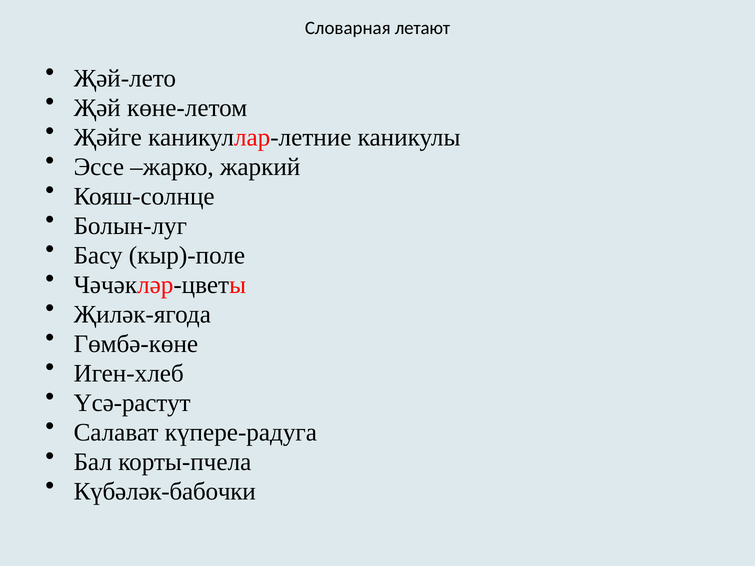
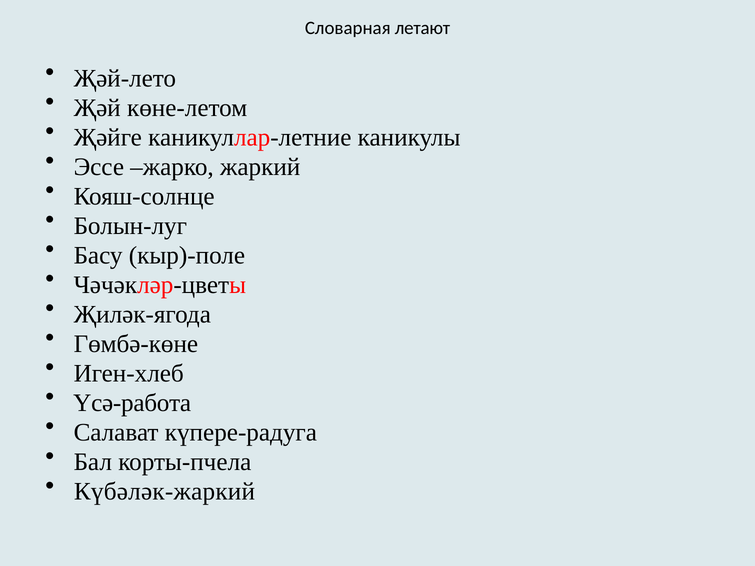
Үсә-растут: Үсә-растут -> Үсә-работа (132, 403)
Күбәләк-бабочки: Күбәләк-бабочки -> Күбәләк-жаркий (164, 492)
